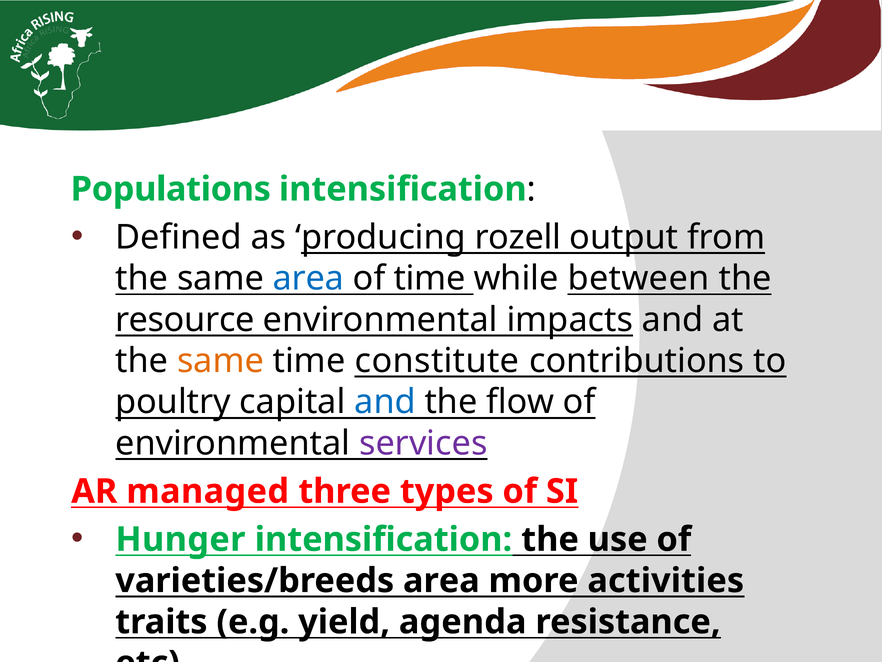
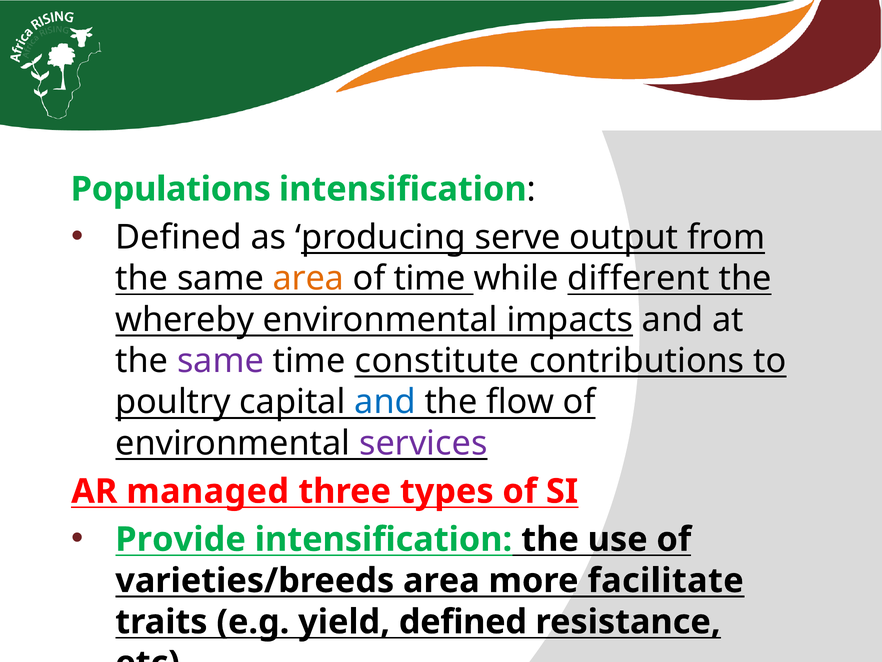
rozell: rozell -> serve (518, 237)
area colour: blue -> orange (309, 278)
between: between -> different (639, 278)
resource: resource -> whereby (185, 319)
same colour: orange -> purple (221, 361)
Hunger: Hunger -> Provide (181, 539)
activities: activities -> facilitate (666, 580)
yield agenda: agenda -> defined (463, 621)
